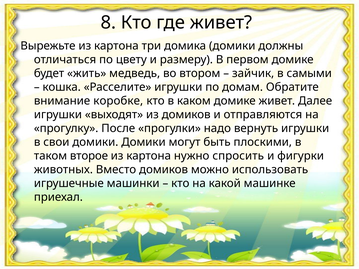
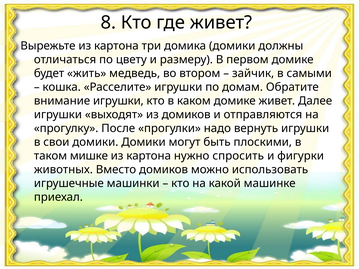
внимание коробке: коробке -> игрушки (118, 101)
второе: второе -> мишке (89, 156)
